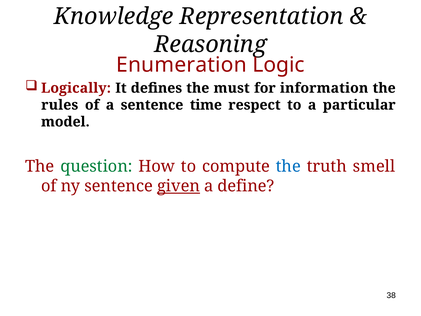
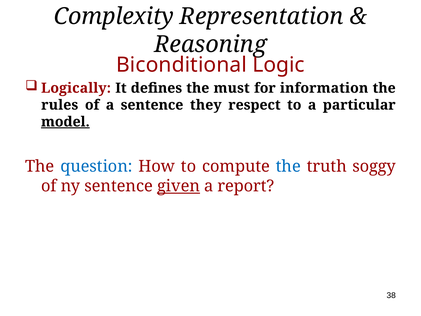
Knowledge: Knowledge -> Complexity (114, 16)
Enumeration: Enumeration -> Biconditional (182, 65)
time: time -> they (206, 105)
model underline: none -> present (65, 122)
question colour: green -> blue (96, 166)
smell: smell -> soggy (374, 166)
define: define -> report (246, 186)
